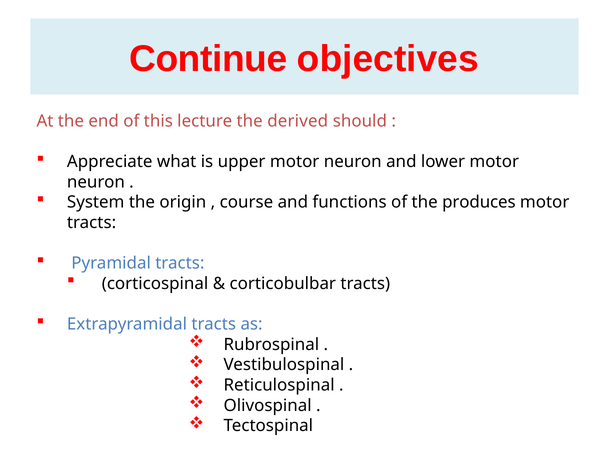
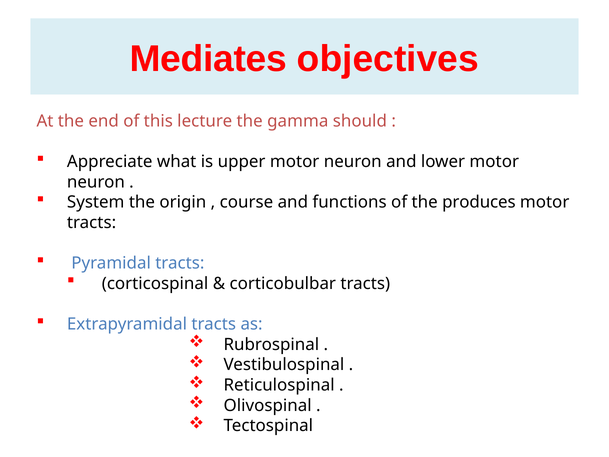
Continue: Continue -> Mediates (208, 59)
derived: derived -> gamma (298, 121)
